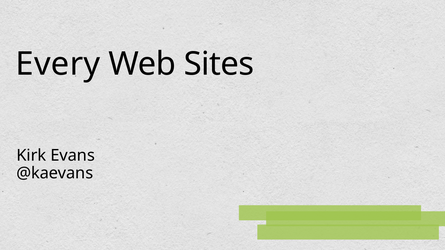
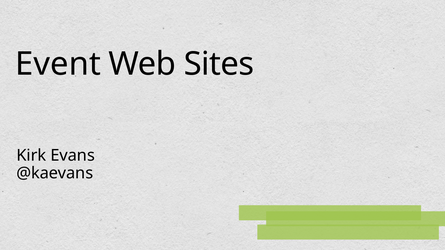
Every: Every -> Event (58, 64)
